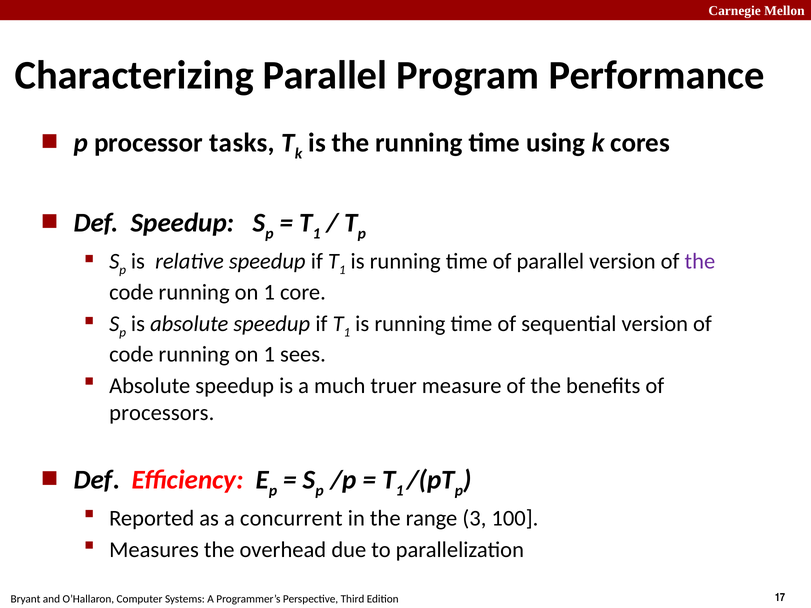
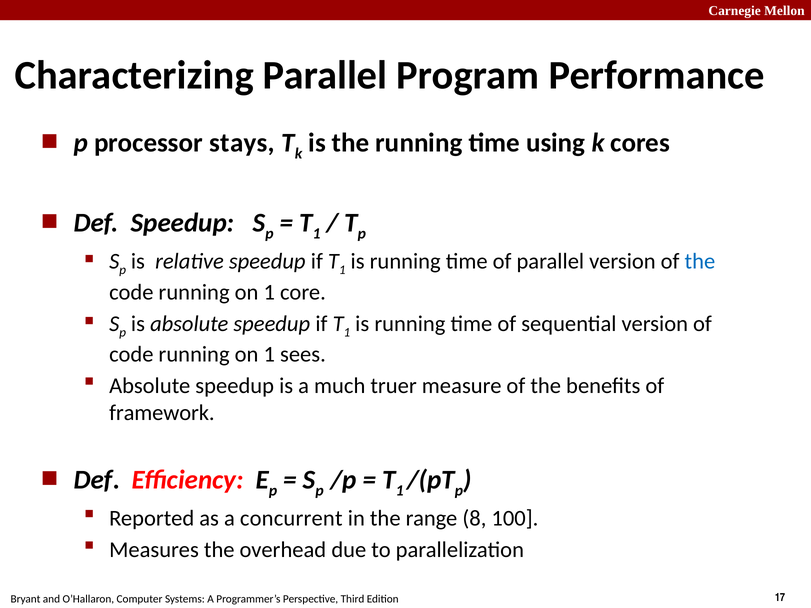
tasks: tasks -> stays (242, 143)
the colour: purple -> blue (700, 262)
processors: processors -> framework (162, 413)
3: 3 -> 8 (474, 519)
